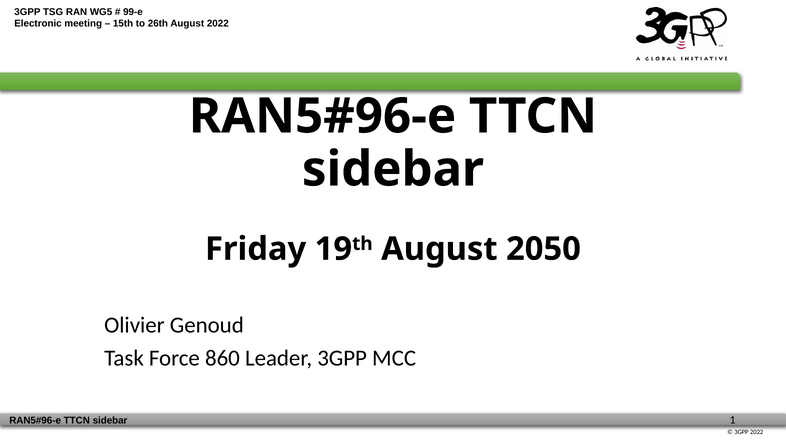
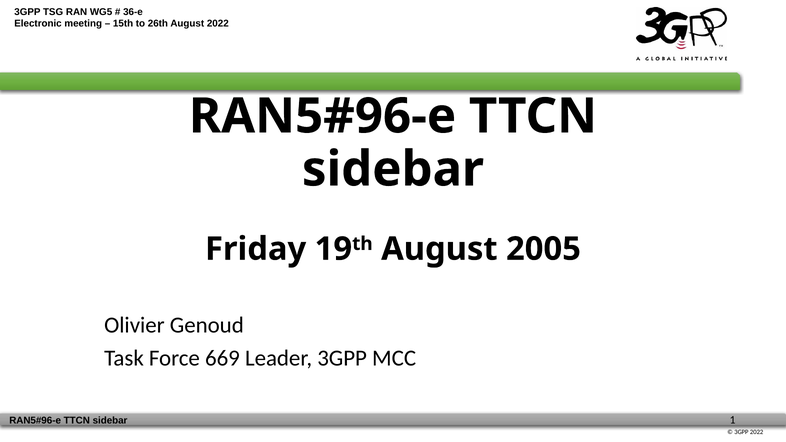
99-e: 99-e -> 36-e (133, 12)
2050: 2050 -> 2005 (543, 249)
860: 860 -> 669 (222, 358)
